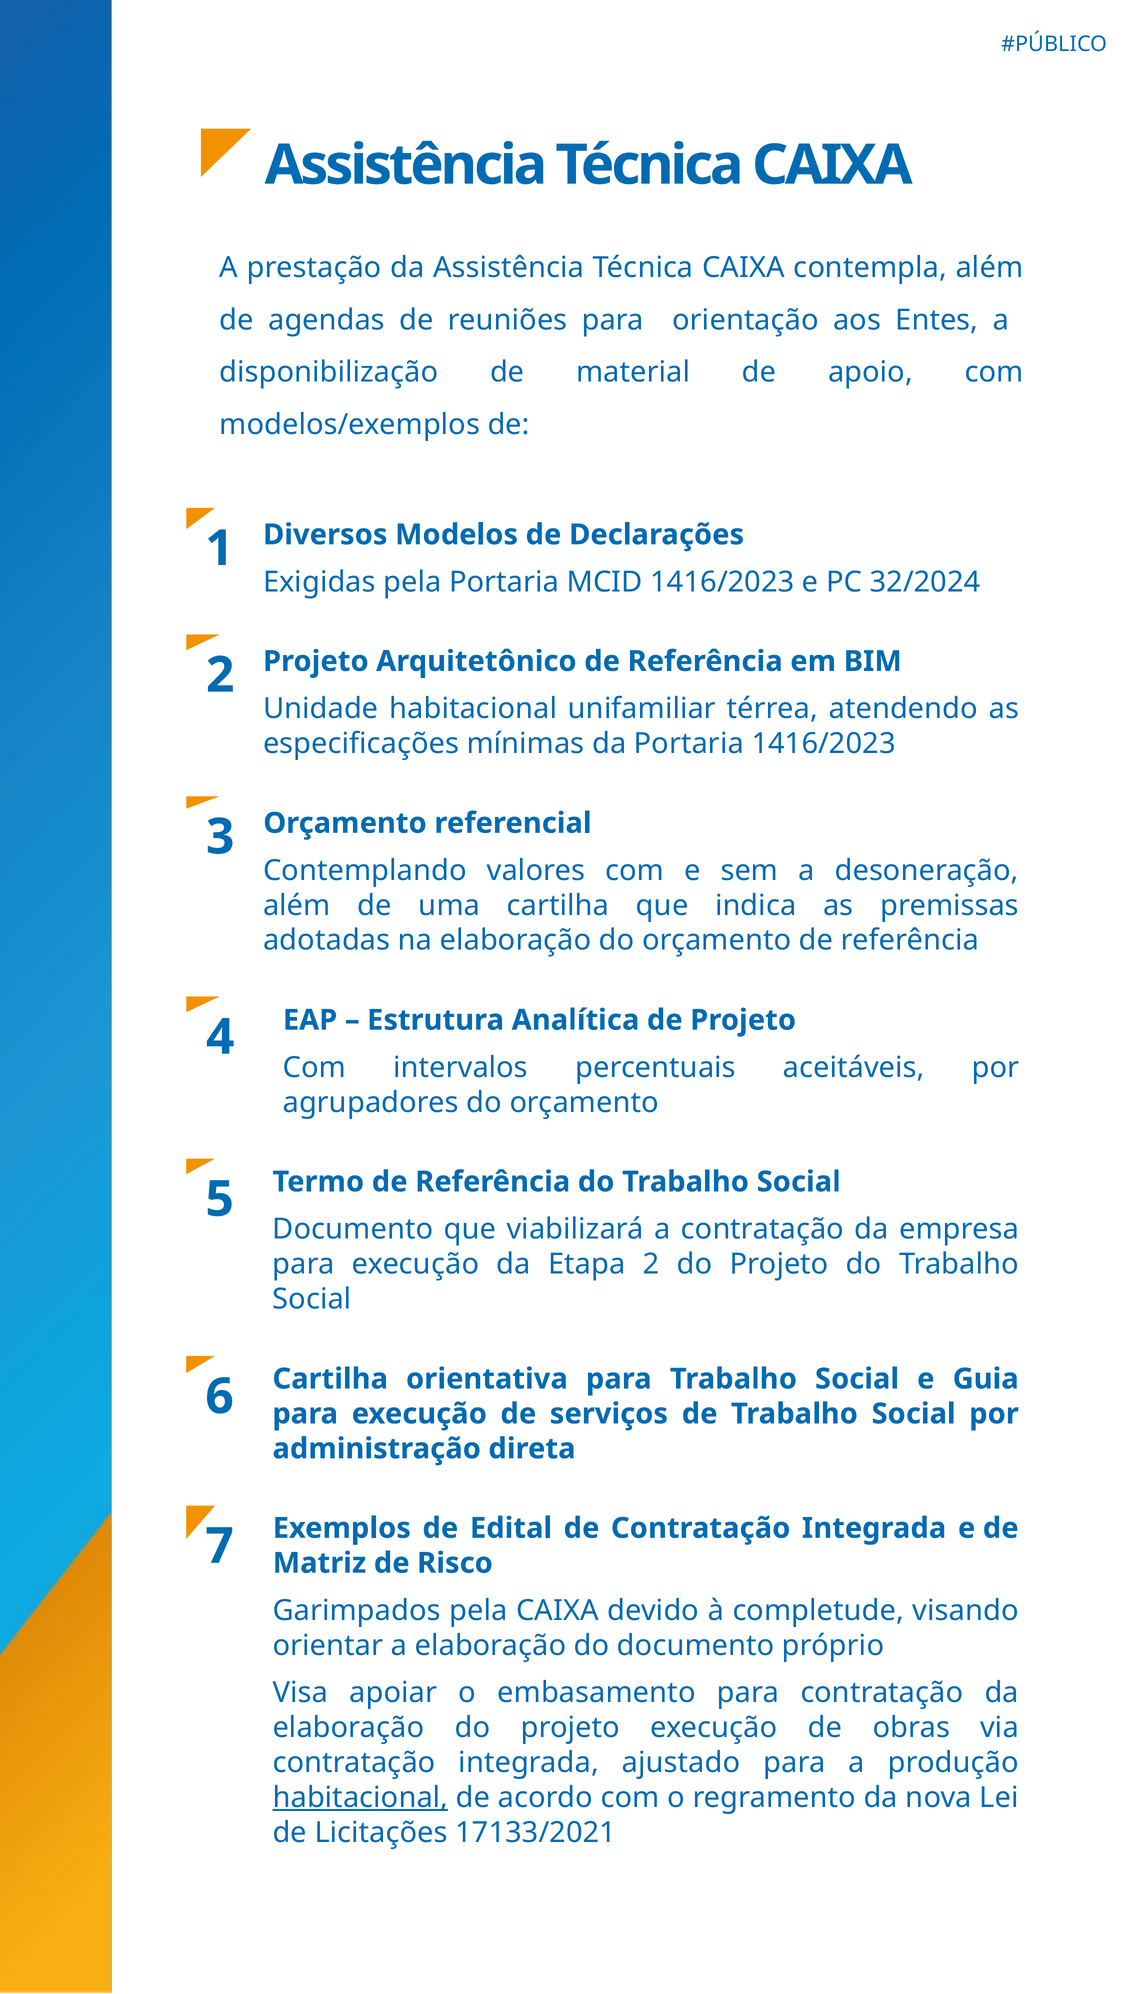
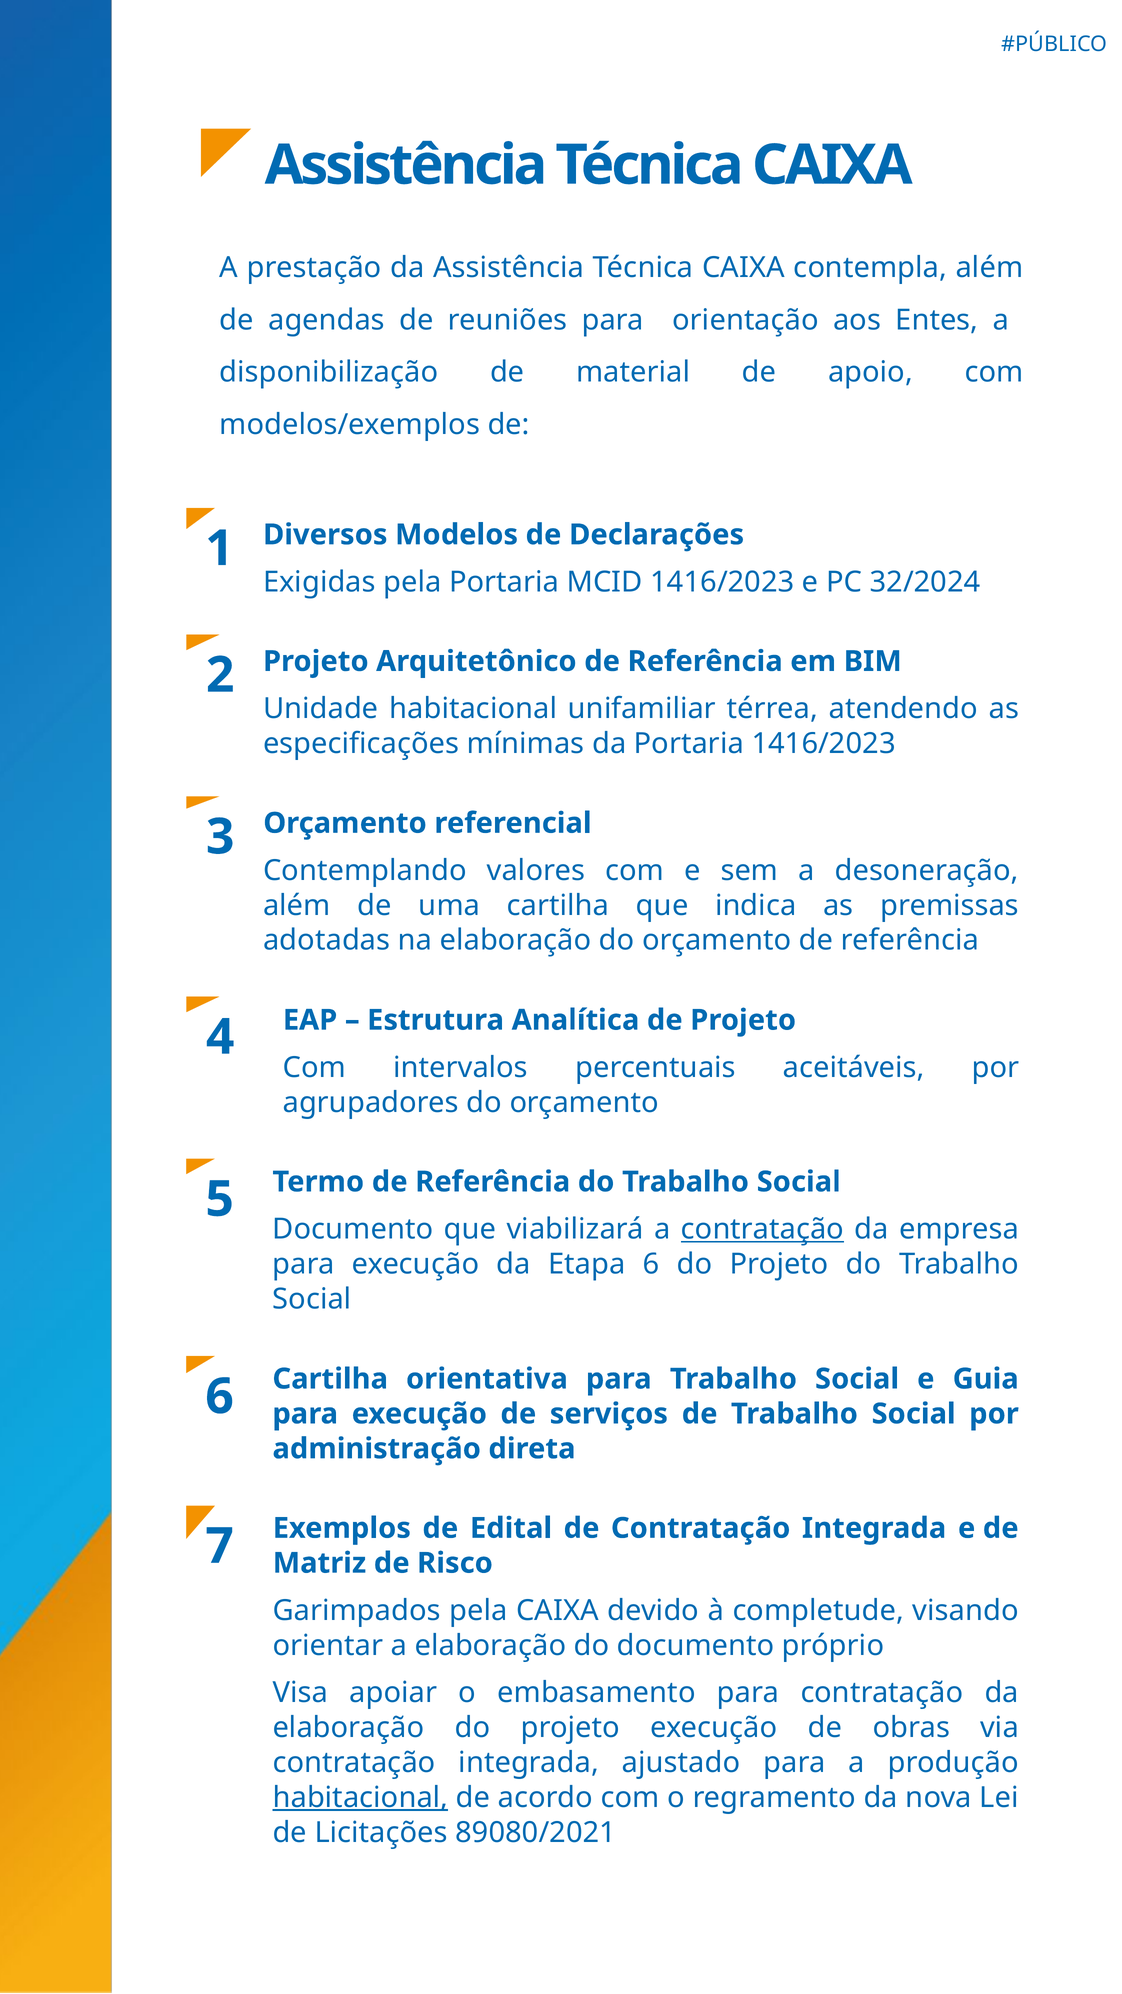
contratação underline: none -> present (762, 1230)
Etapa 2: 2 -> 6 (651, 1265)
17133/2021: 17133/2021 -> 89080/2021 (536, 1833)
